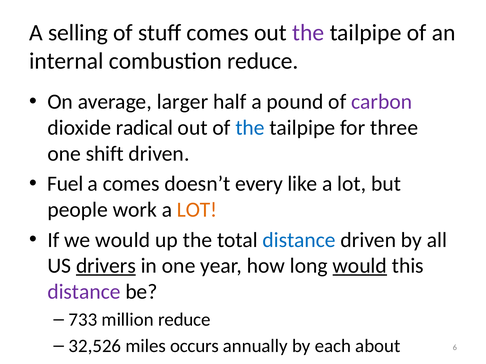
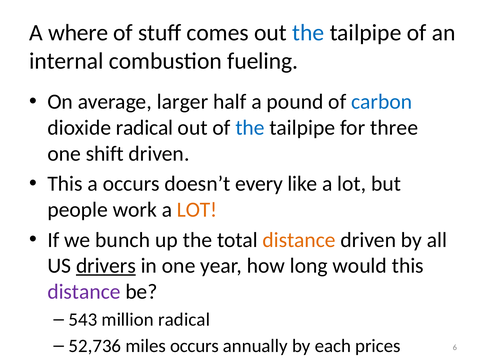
selling: selling -> where (78, 33)
the colour: purple -> blue (308, 33)
combustion reduce: reduce -> fueling (263, 61)
carbon colour: purple -> blue (382, 102)
Fuel: Fuel -> This (65, 184)
a comes: comes -> occurs (131, 184)
we would: would -> bunch (123, 240)
distance colour: blue -> orange (299, 240)
would underline: present -> none (360, 266)
733: 733 -> 543 (83, 320)
million reduce: reduce -> radical (184, 320)
32,526: 32,526 -> 52,736 (95, 346)
about: about -> prices (378, 346)
